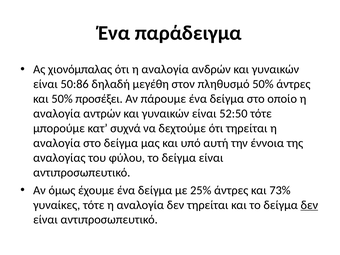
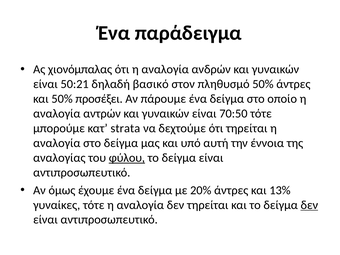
50:86: 50:86 -> 50:21 (75, 84)
μεγέθη: μεγέθη -> βασικό (151, 84)
52:50: 52:50 -> 70:50 (233, 114)
συχνά: συχνά -> strata (125, 128)
φύλου underline: none -> present (127, 158)
25%: 25% -> 20% (201, 190)
73%: 73% -> 13% (280, 190)
